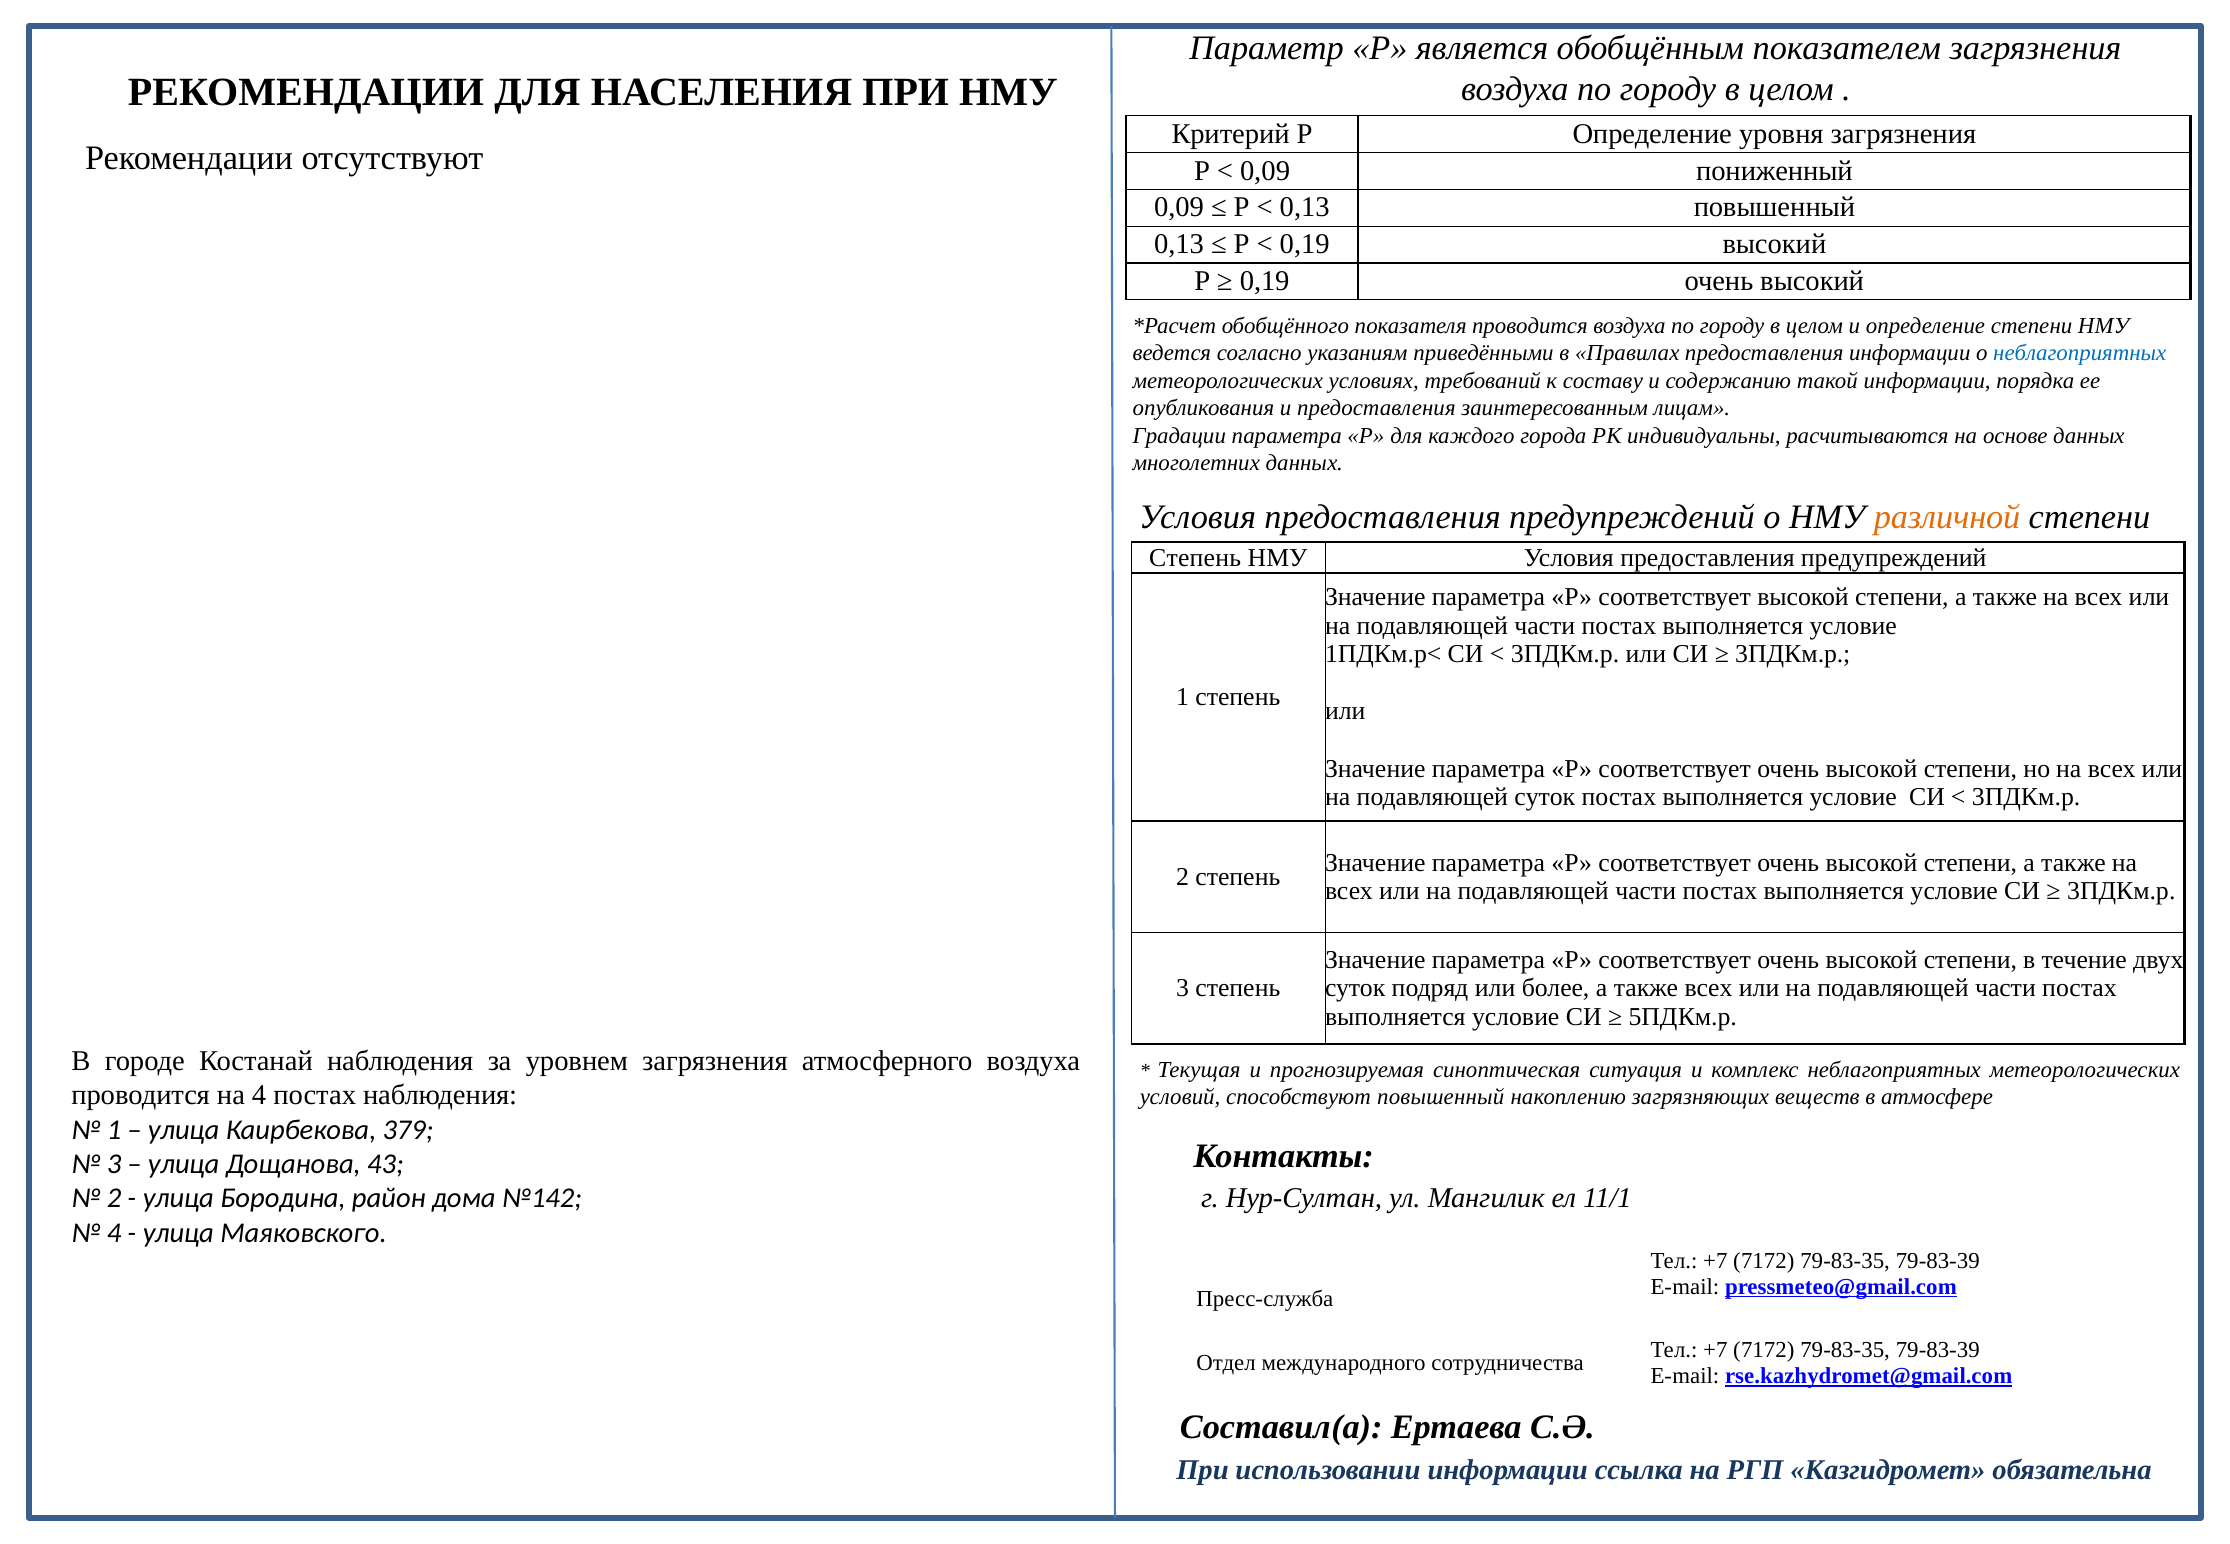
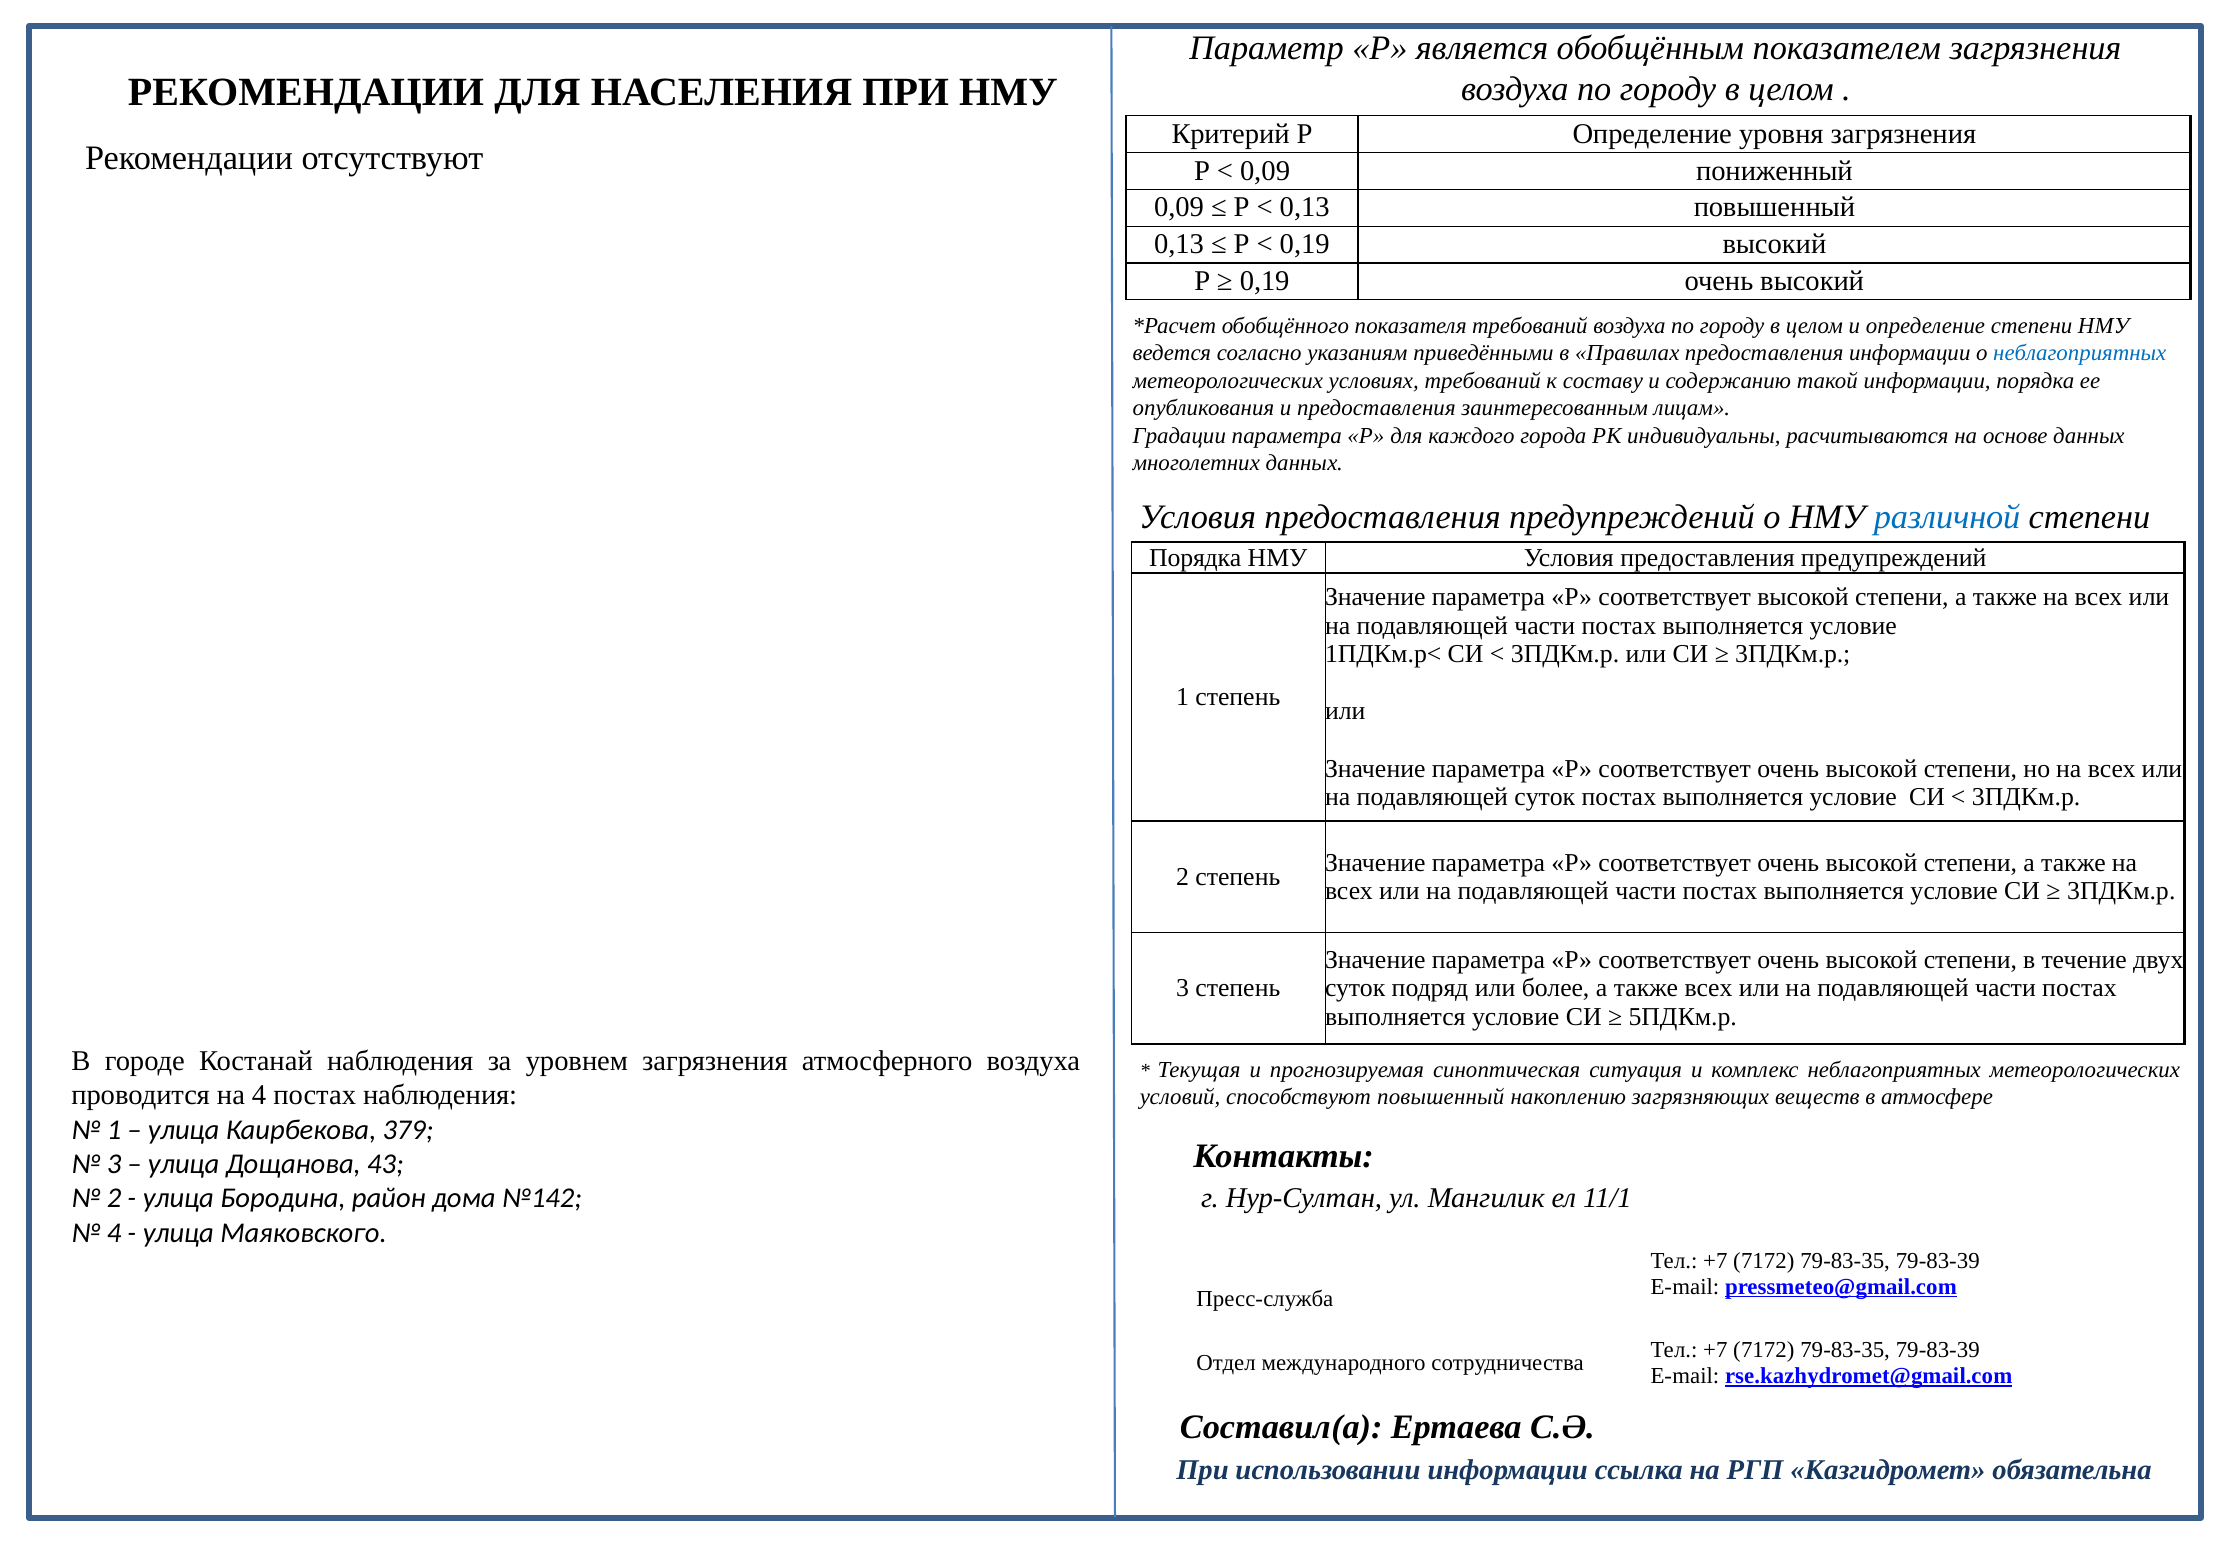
показателя проводится: проводится -> требований (1530, 326)
различной colour: orange -> blue (1947, 517)
Степень: Степень -> Порядка (1195, 558)
